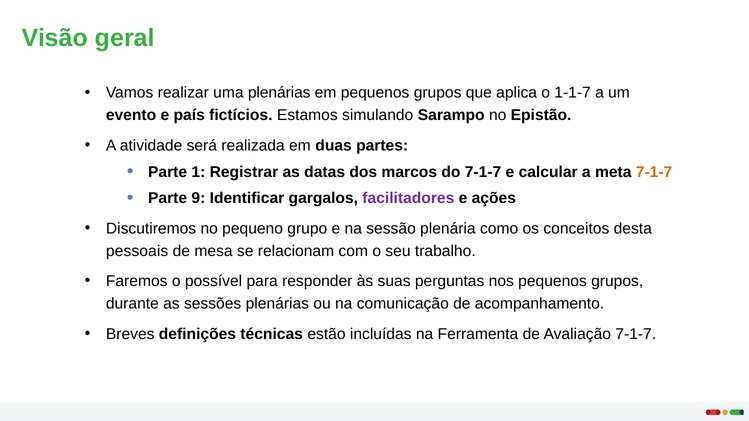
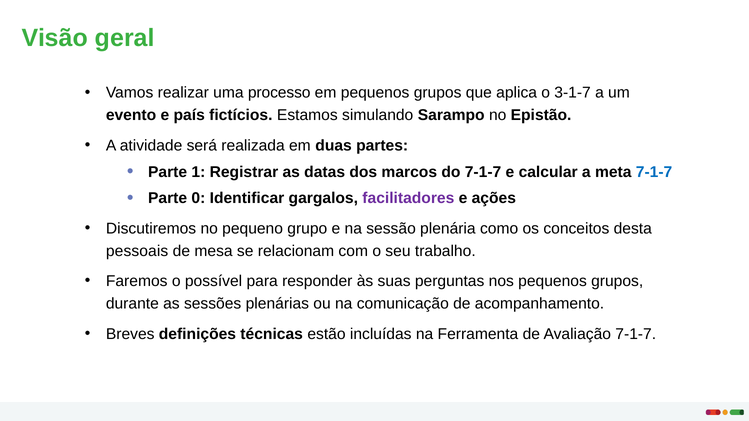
uma plenárias: plenárias -> processo (279, 93)
1-1-7: 1-1-7 -> 3-1-7 (573, 93)
7-1-7 colour: orange -> blue (654, 172)
9: 9 -> 0 (198, 198)
